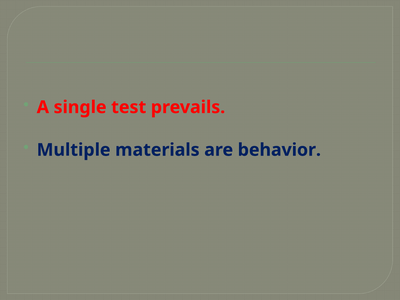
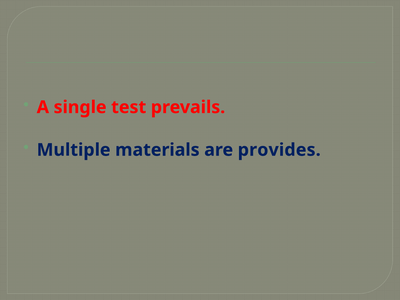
behavior: behavior -> provides (279, 150)
